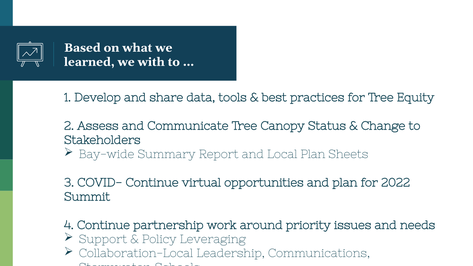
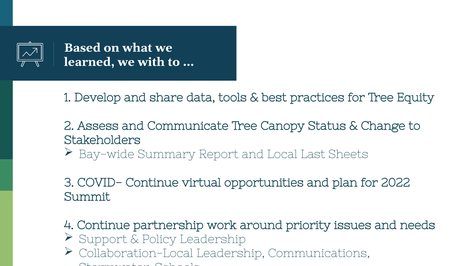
Local Plan: Plan -> Last (313, 154)
Policy Leveraging: Leveraging -> Leadership (213, 239)
